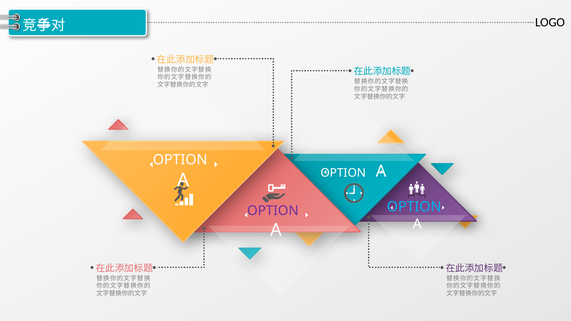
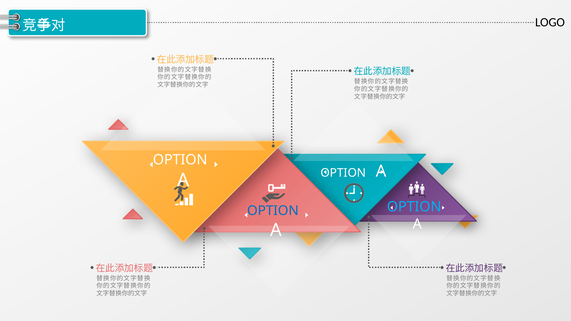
OPTION colour: purple -> blue (273, 211)
